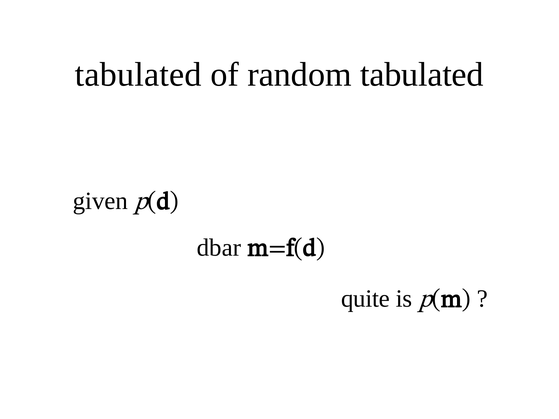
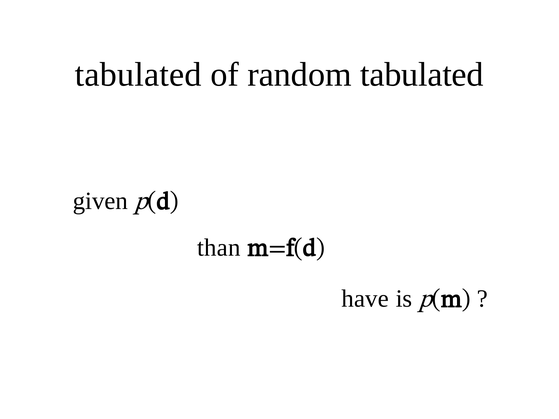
dbar: dbar -> than (219, 248)
quite: quite -> have (365, 299)
